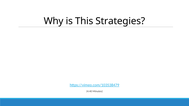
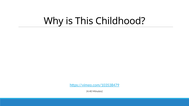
Strategies: Strategies -> Childhood (120, 21)
